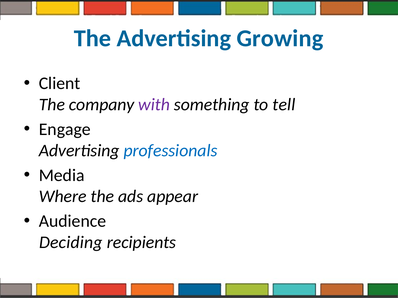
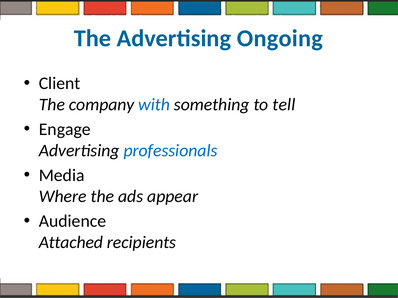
Growing: Growing -> Ongoing (280, 39)
with colour: purple -> blue (154, 105)
Deciding: Deciding -> Attached (71, 243)
